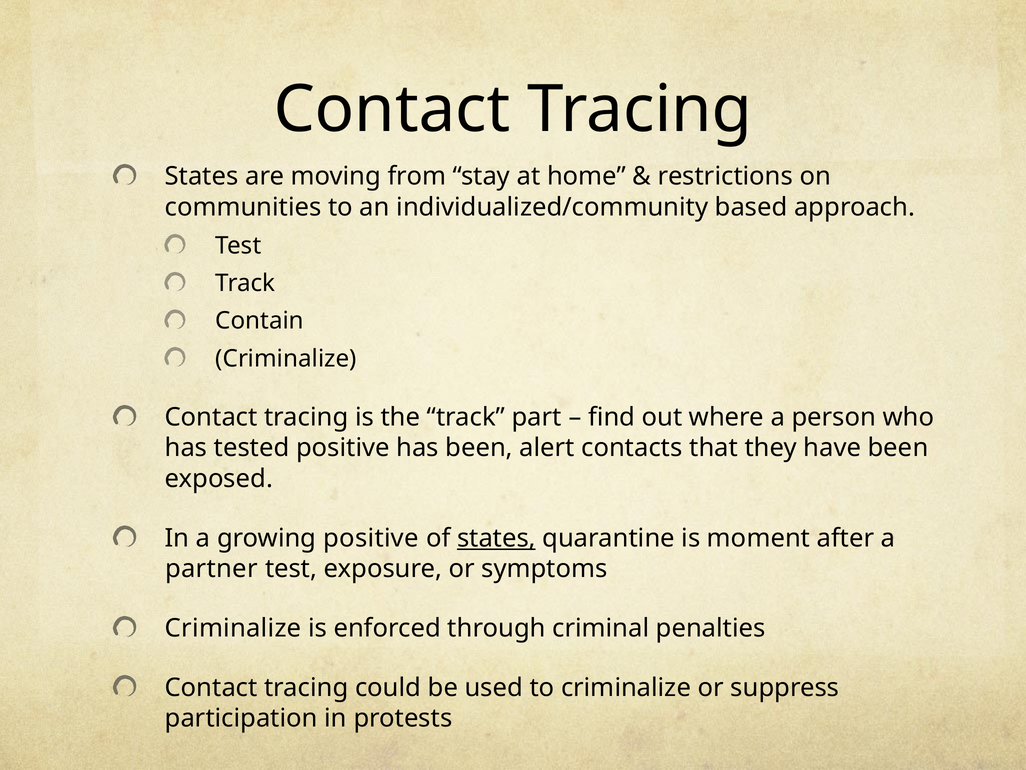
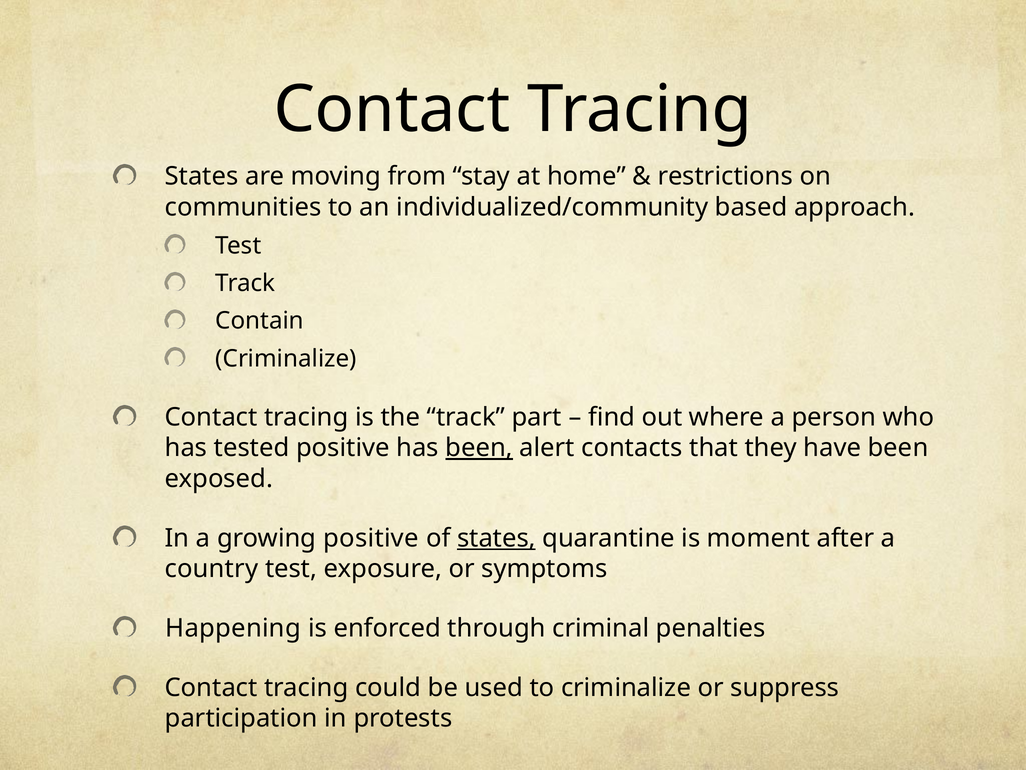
been underline: none -> present (479, 448)
partner: partner -> country (212, 569)
Criminalize: Criminalize -> Happening (233, 628)
